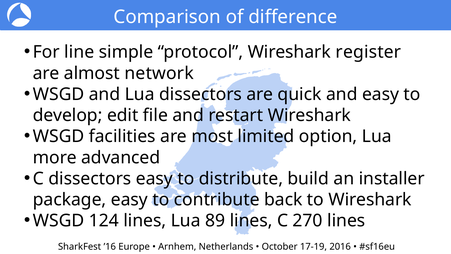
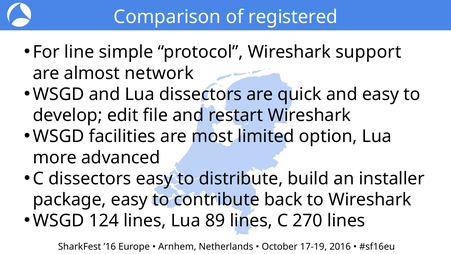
difference: difference -> registered (293, 17)
register: register -> support (368, 52)
